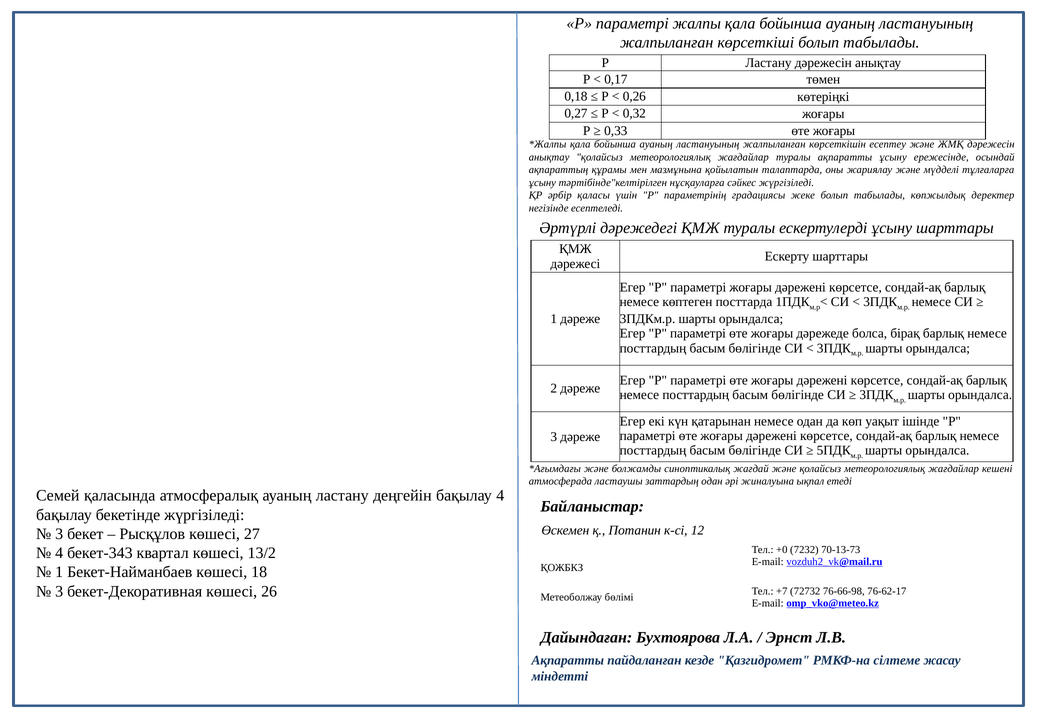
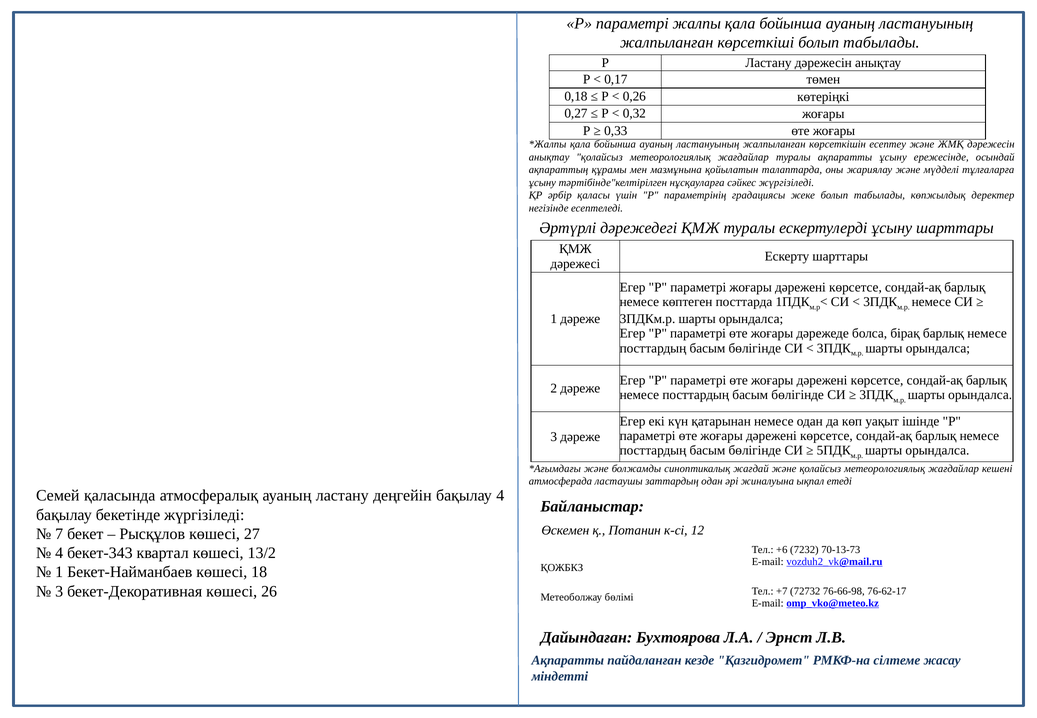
3: 3 -> 7 (59, 534)
+0: +0 -> +6 (782, 550)
